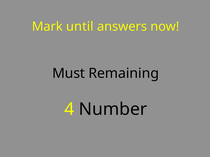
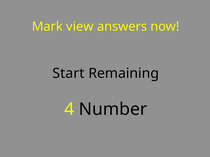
until: until -> view (80, 27)
Must: Must -> Start (68, 74)
